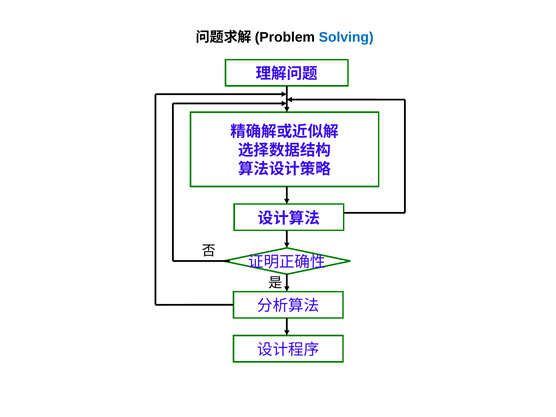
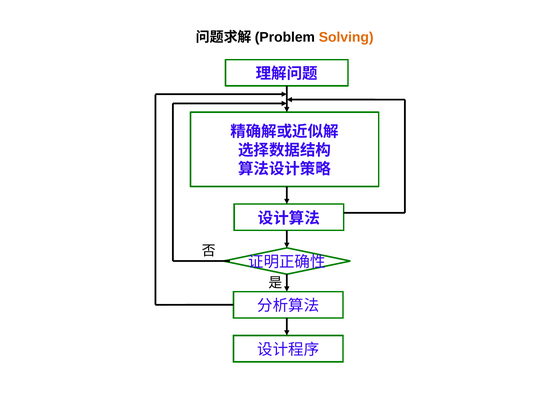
Solving colour: blue -> orange (346, 37)
